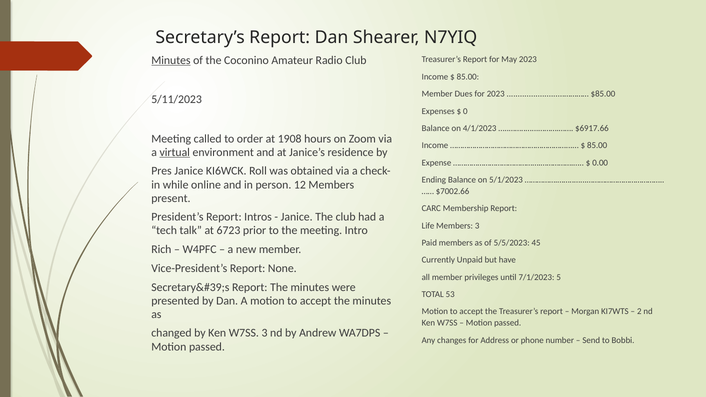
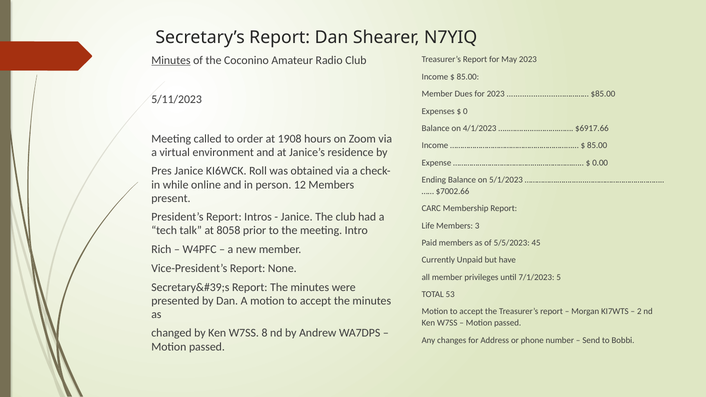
virtual underline: present -> none (175, 152)
6723: 6723 -> 8058 (228, 231)
W7SS 3: 3 -> 8 (265, 333)
